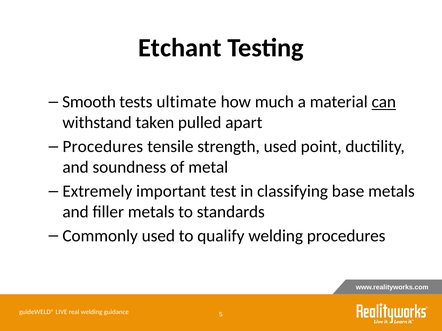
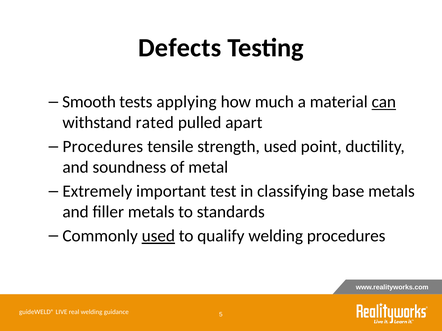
Etchant: Etchant -> Defects (180, 48)
ultimate: ultimate -> applying (186, 102)
taken: taken -> rated (155, 123)
used underline: none -> present (158, 236)
